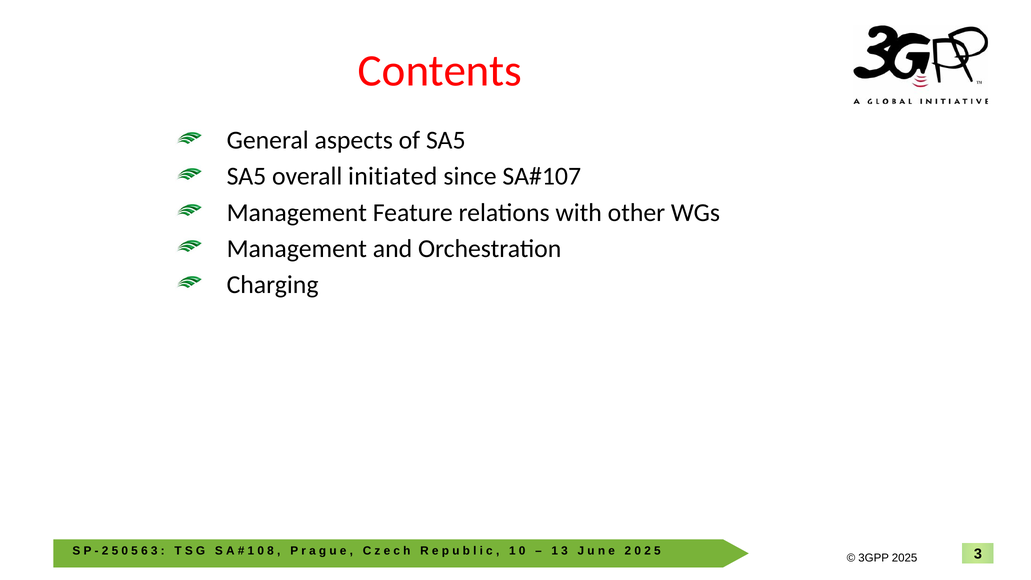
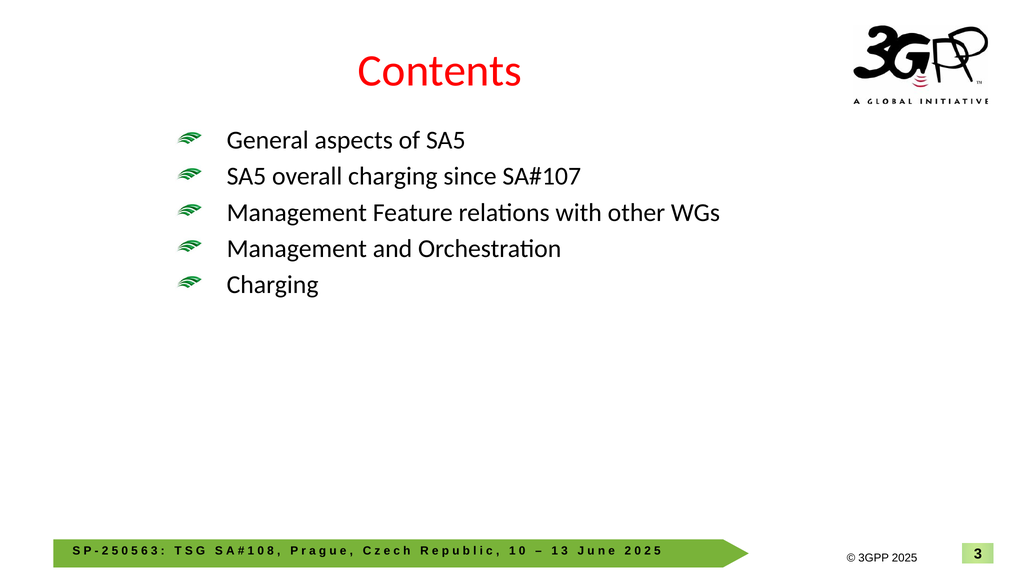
overall initiated: initiated -> charging (393, 176)
